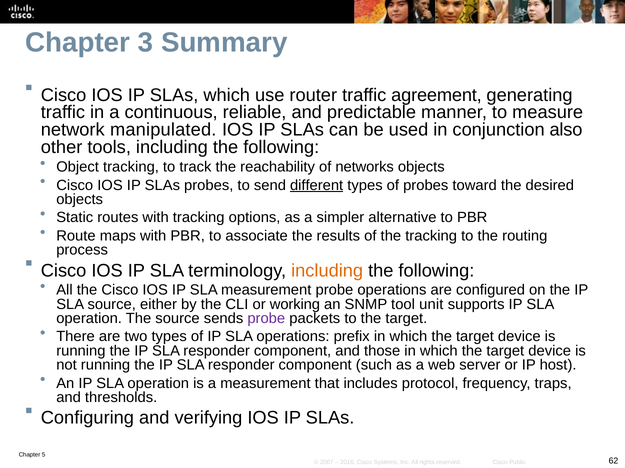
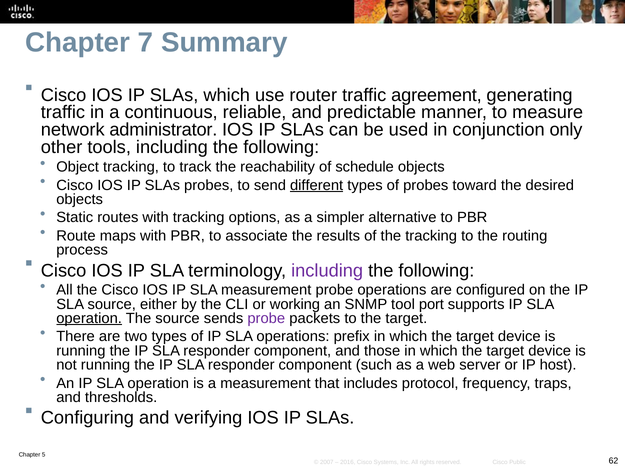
3: 3 -> 7 (146, 43)
manipulated: manipulated -> administrator (163, 130)
also: also -> only (566, 130)
networks: networks -> schedule (365, 167)
including colour: orange -> purple (327, 271)
unit: unit -> port (431, 305)
operation underline: none -> present (89, 319)
